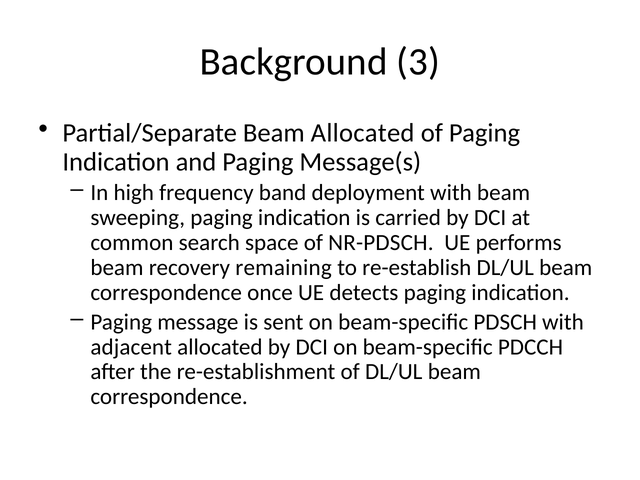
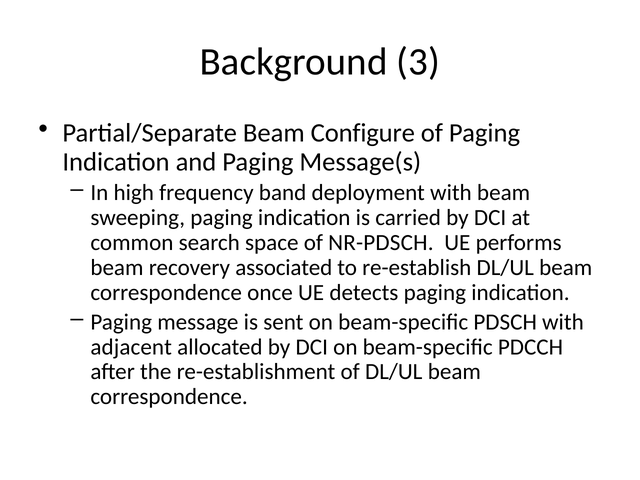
Beam Allocated: Allocated -> Configure (363, 133)
remaining: remaining -> associated (284, 268)
